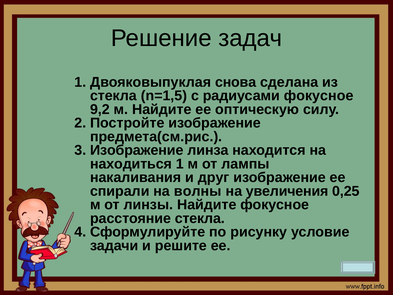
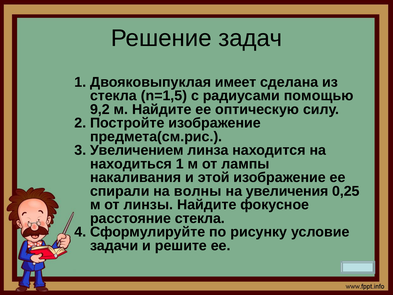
снова: снова -> имеет (236, 82)
радиусами фокусное: фокусное -> помощью (319, 96)
Изображение: Изображение -> Увеличением (137, 150)
друг: друг -> этой (214, 177)
